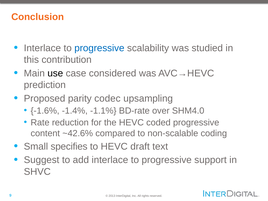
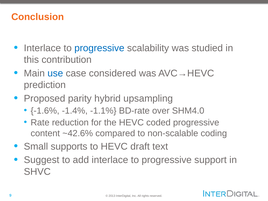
use colour: black -> blue (55, 73)
codec: codec -> hybrid (107, 98)
specifies: specifies -> supports (69, 146)
